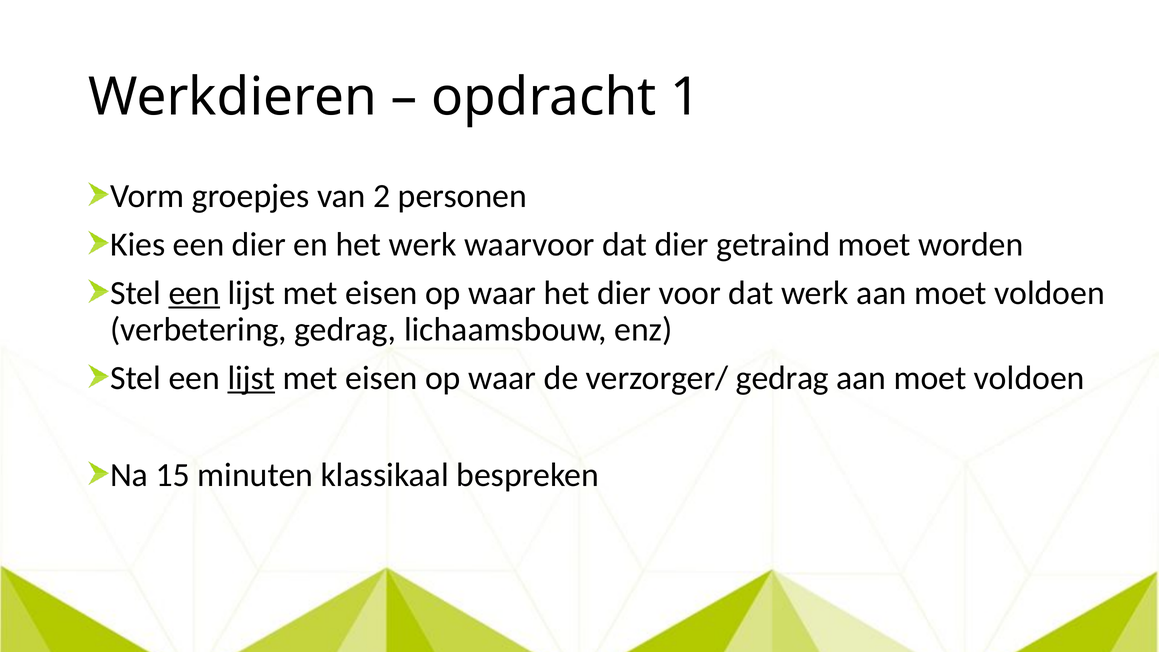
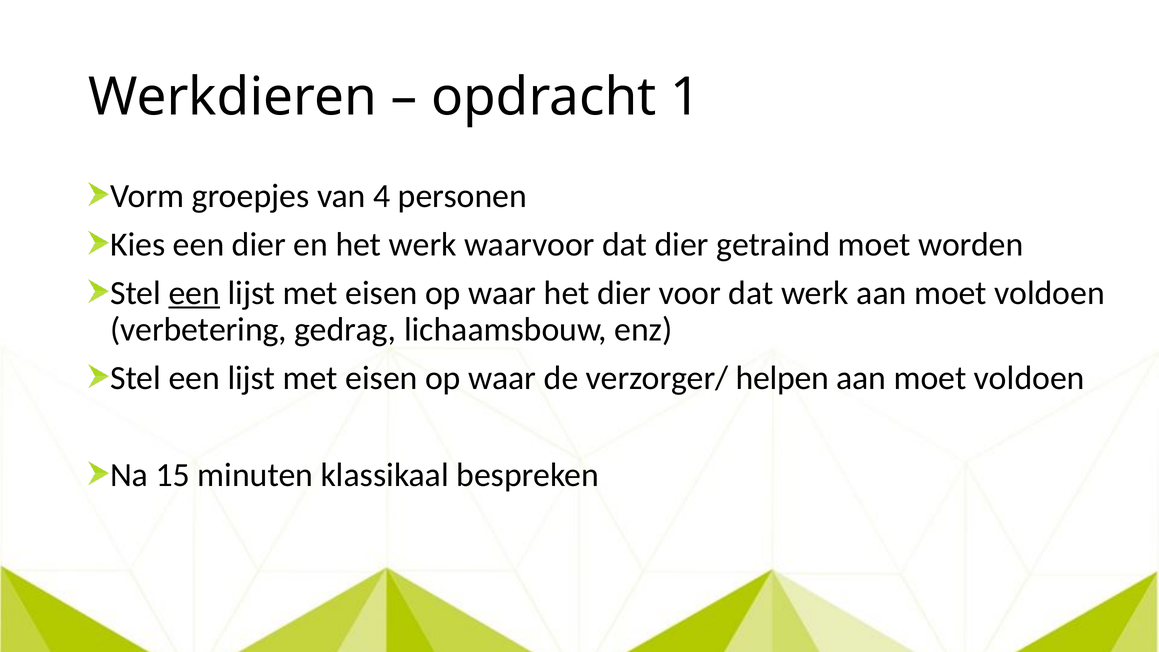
2: 2 -> 4 (382, 196)
lijst underline: present -> none (251, 378)
verzorger/ gedrag: gedrag -> helpen (782, 378)
